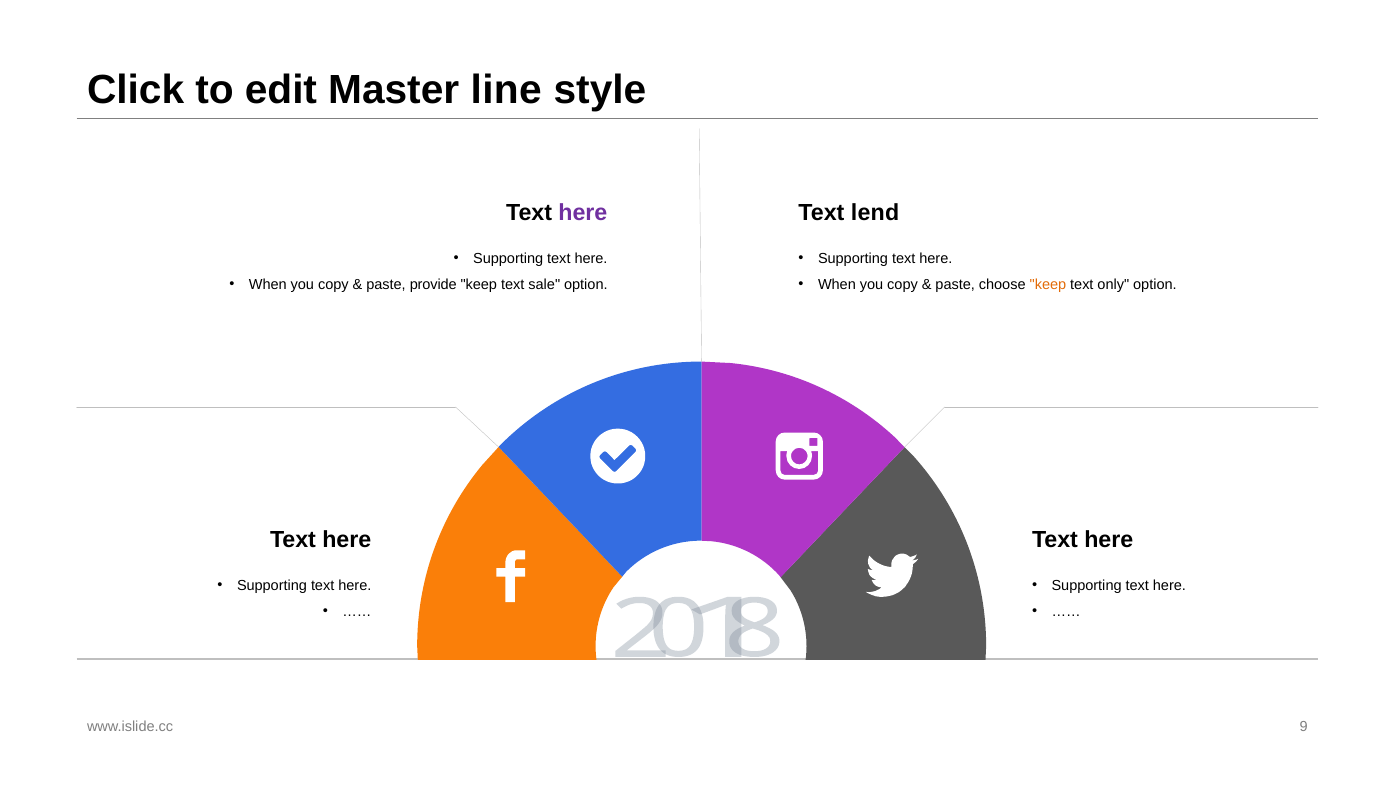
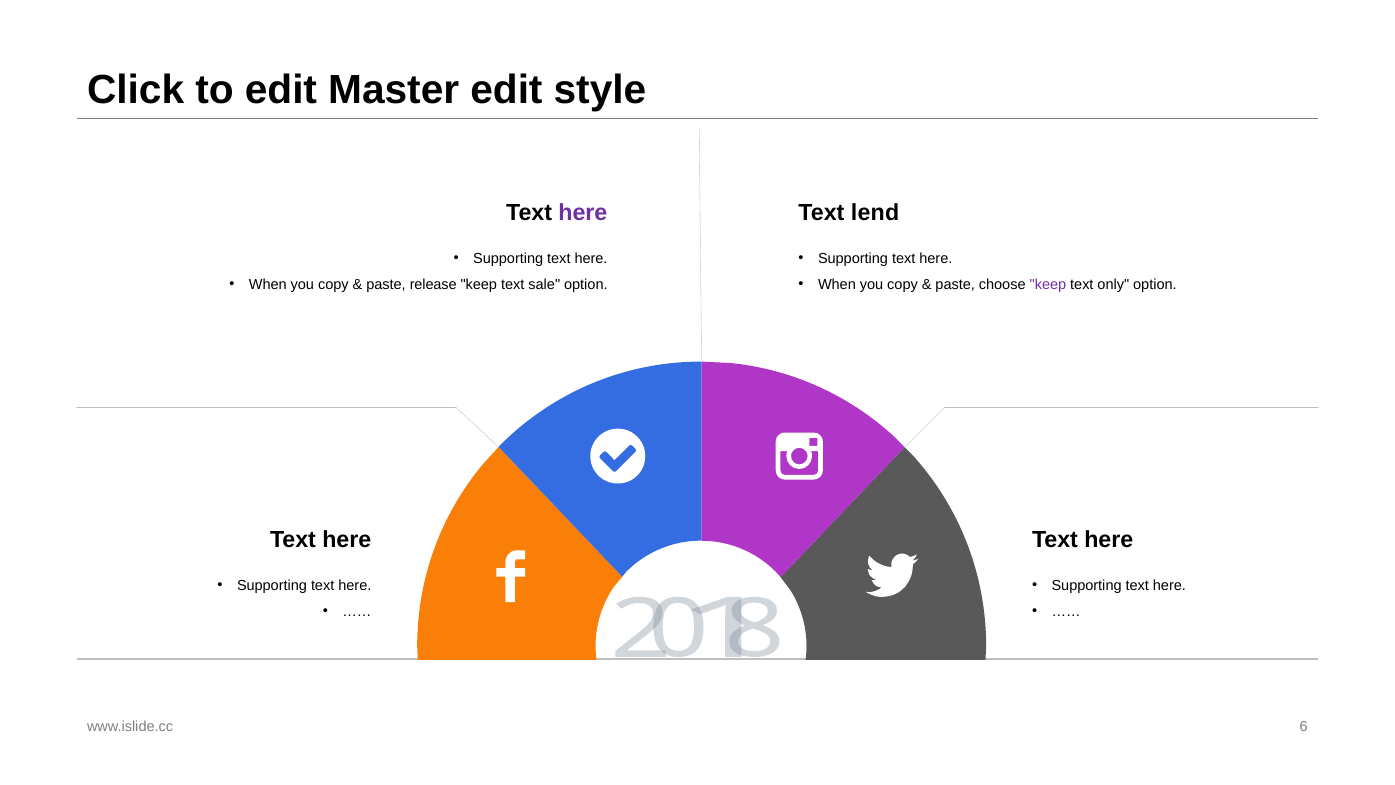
Master line: line -> edit (506, 90)
provide: provide -> release (433, 285)
keep colour: orange -> purple (1048, 285)
9: 9 -> 6 (1304, 727)
